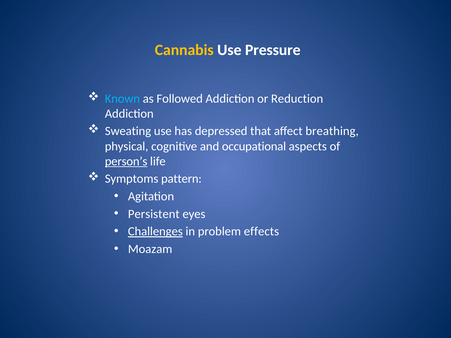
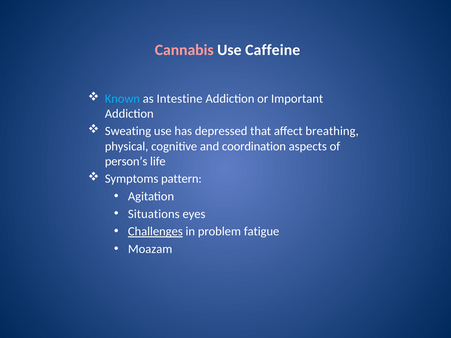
Cannabis colour: yellow -> pink (184, 50)
Pressure: Pressure -> Caffeine (273, 50)
Followed: Followed -> Intestine (180, 99)
Reduction: Reduction -> Important (297, 99)
occupational: occupational -> coordination (254, 146)
person’s underline: present -> none (126, 161)
Persistent: Persistent -> Situations (154, 214)
effects: effects -> fatigue (262, 232)
